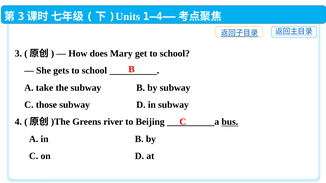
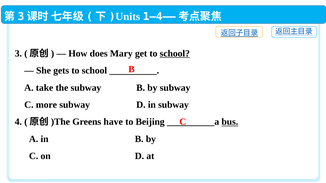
school underline: none -> present (175, 54)
those: those -> more (46, 105)
river: river -> have (113, 122)
